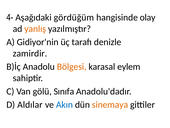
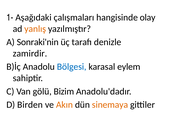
4-: 4- -> 1- (10, 17)
gördüğüm: gördüğüm -> çalışmaları (74, 17)
Gidiyor'nin: Gidiyor'nin -> Sonraki'nin (38, 42)
Bölgesi colour: orange -> blue (72, 66)
Sınıfa: Sınıfa -> Bizim (64, 91)
Aldılar: Aldılar -> Birden (30, 104)
Akın colour: blue -> orange (64, 104)
